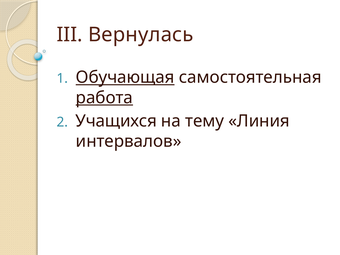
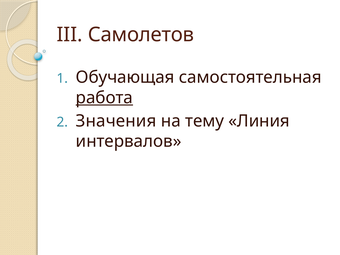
Вернулась: Вернулась -> Самолетов (141, 35)
Обучающая underline: present -> none (125, 77)
Учащихся: Учащихся -> Значения (116, 121)
